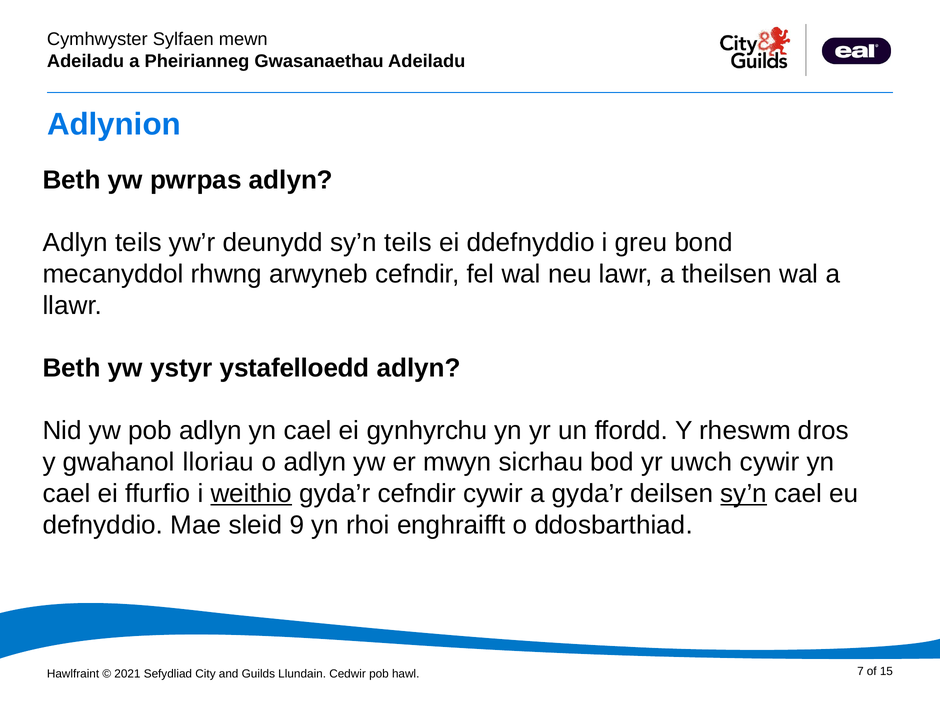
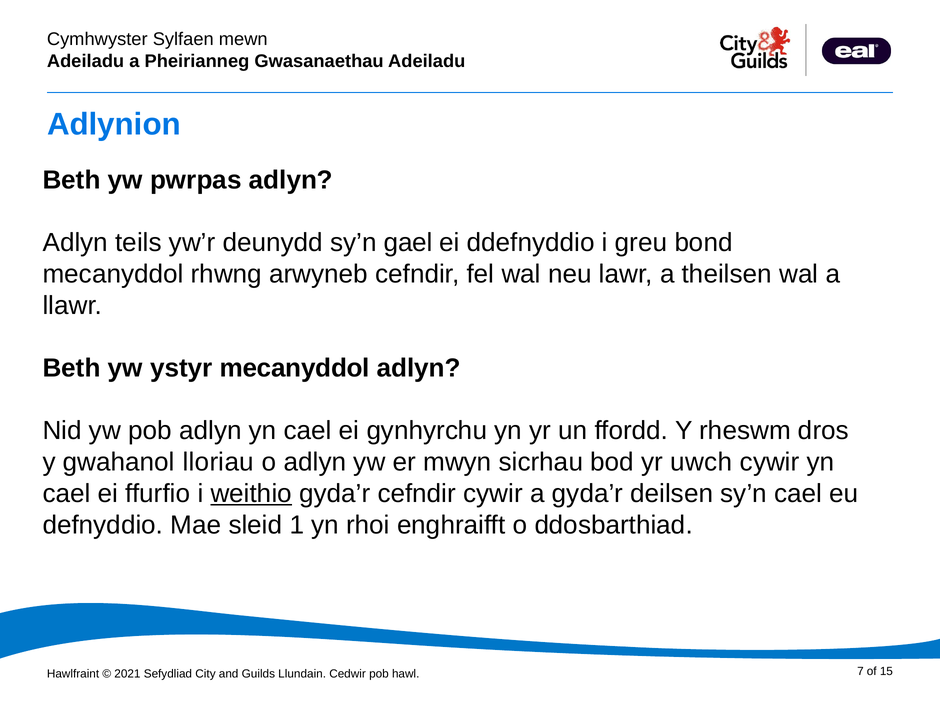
sy’n teils: teils -> gael (408, 243)
ystyr ystafelloedd: ystafelloedd -> mecanyddol (295, 368)
sy’n underline: present -> none (744, 494)
9: 9 -> 1 (297, 525)
